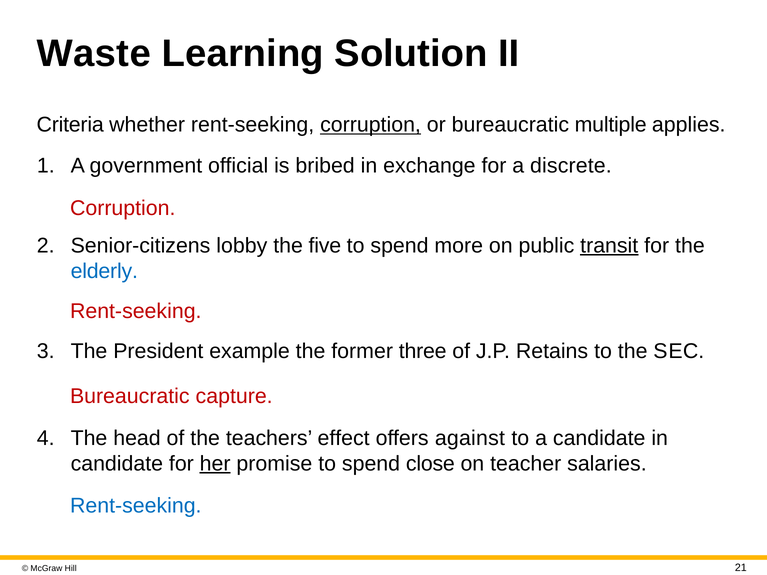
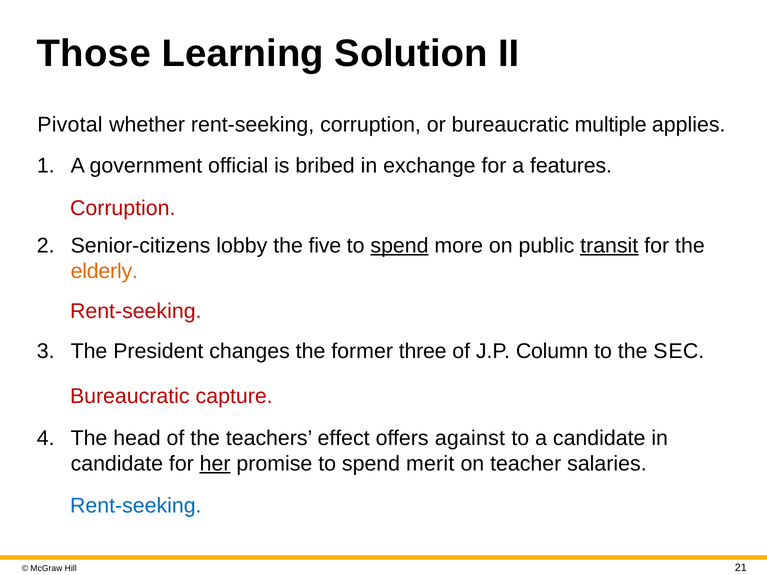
Waste: Waste -> Those (94, 54)
Criteria: Criteria -> Pivotal (70, 125)
corruption underline: present -> none (371, 125)
discrete: discrete -> features (571, 166)
spend underline: none -> present (400, 246)
elderly colour: blue -> orange (104, 271)
example: example -> changes (250, 351)
Retains: Retains -> Column (552, 351)
close: close -> merit (430, 464)
